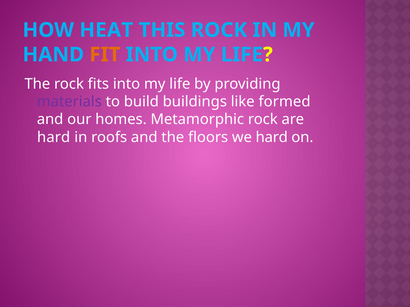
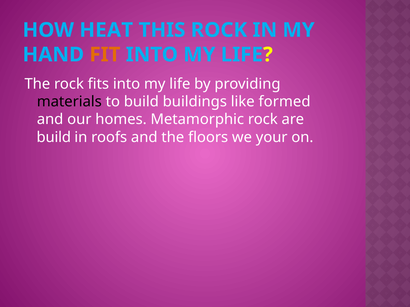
materials colour: purple -> black (69, 102)
hard: hard -> build (54, 137)
we hard: hard -> your (272, 137)
